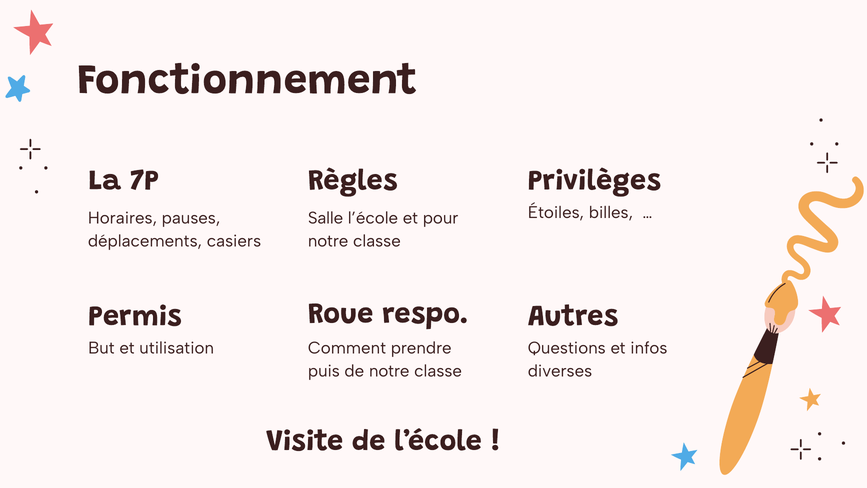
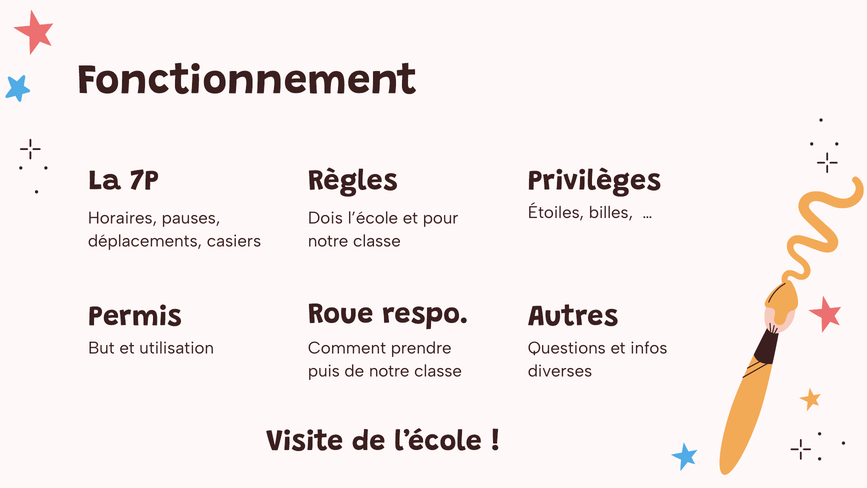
Salle: Salle -> Dois (325, 218)
